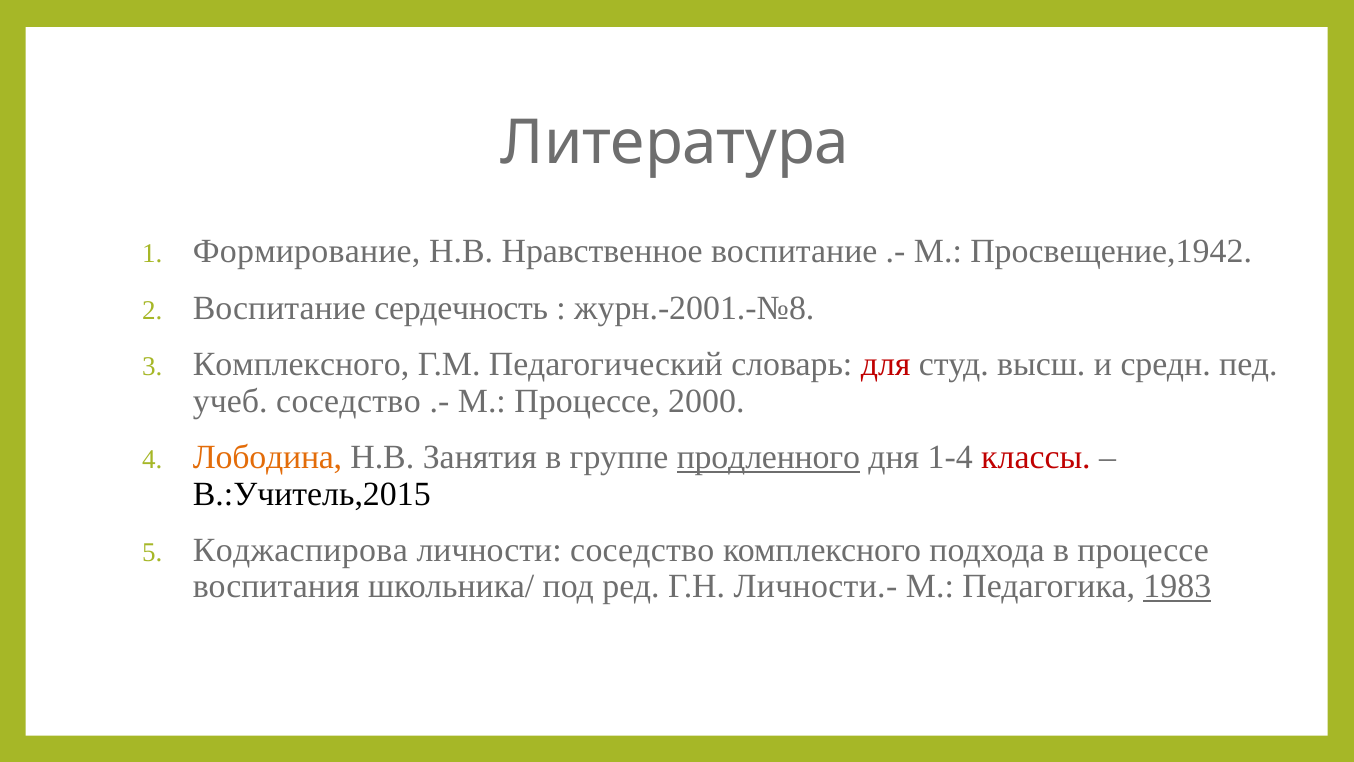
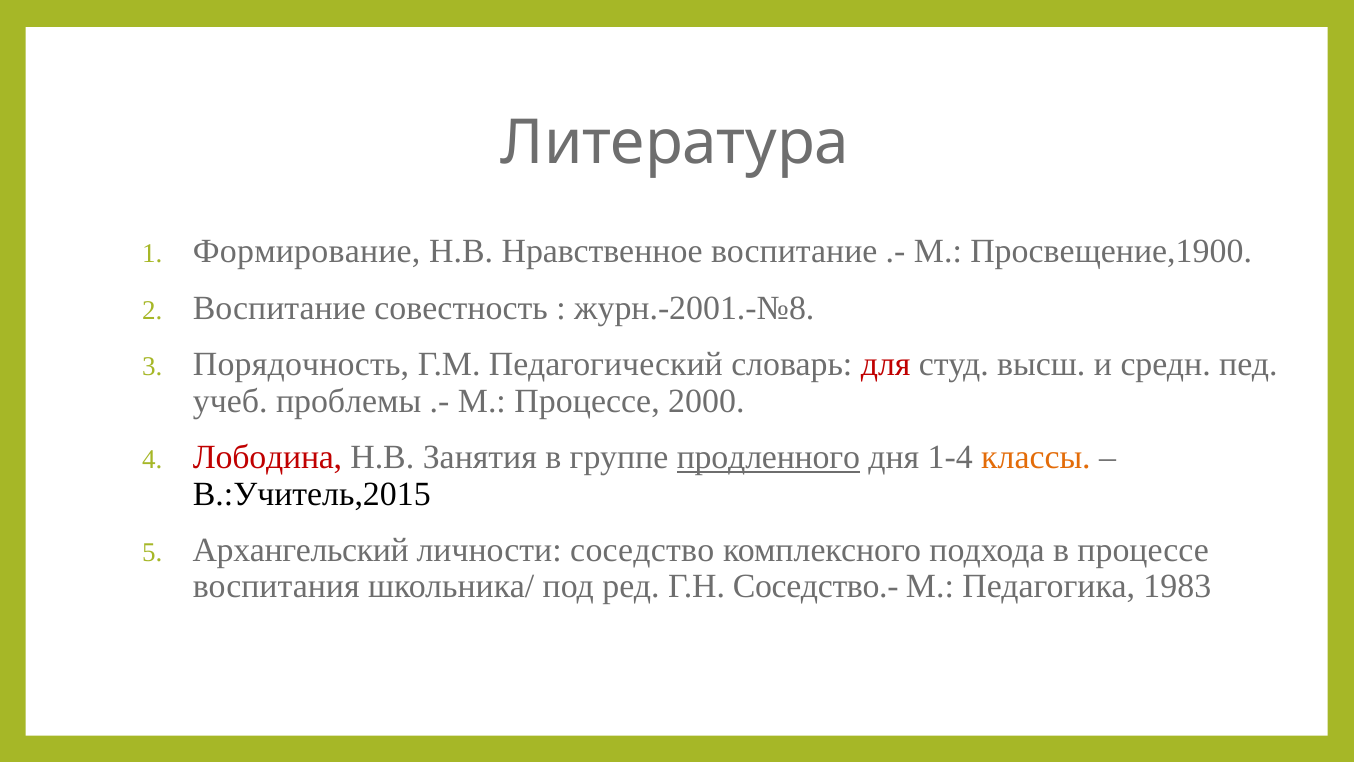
Просвещение,1942: Просвещение,1942 -> Просвещение,1900 (1111, 252)
сердечность: сердечность -> совестность (461, 308)
Комплексного: Комплексного -> Порядочность (301, 364)
учеб соседство: соседство -> проблемы (349, 401)
Лободина colour: orange -> red (268, 457)
классы colour: red -> orange (1036, 457)
Коджаспирова: Коджаспирова -> Архангельский (301, 550)
Личности.-: Личности.- -> Соседство.- (816, 586)
1983 underline: present -> none (1177, 586)
